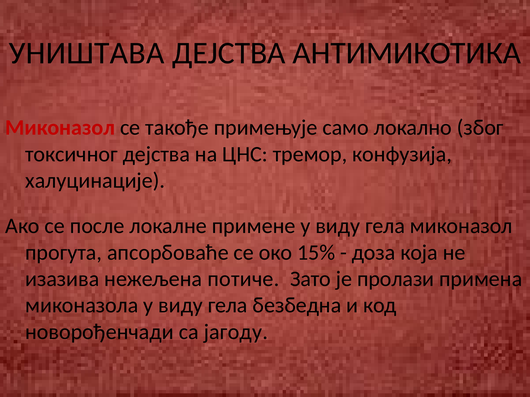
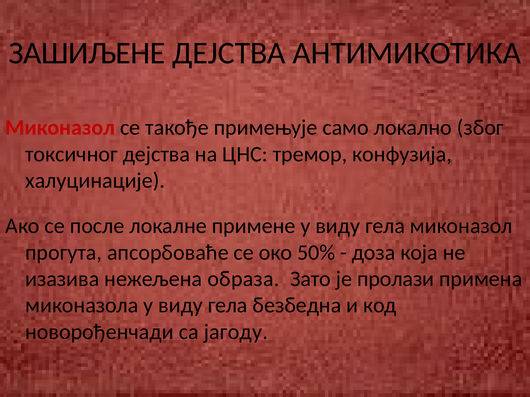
УНИШТАВА: УНИШТАВА -> ЗАШИЉЕНЕ (87, 53)
15%: 15% -> 50% (316, 253)
потиче: потиче -> образа (243, 279)
